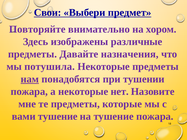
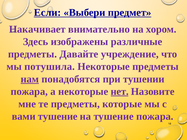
Свои: Свои -> Если (47, 12)
Повторяйте: Повторяйте -> Накачивает (37, 29)
назначения: назначения -> учреждение (130, 54)
нет underline: none -> present (120, 92)
